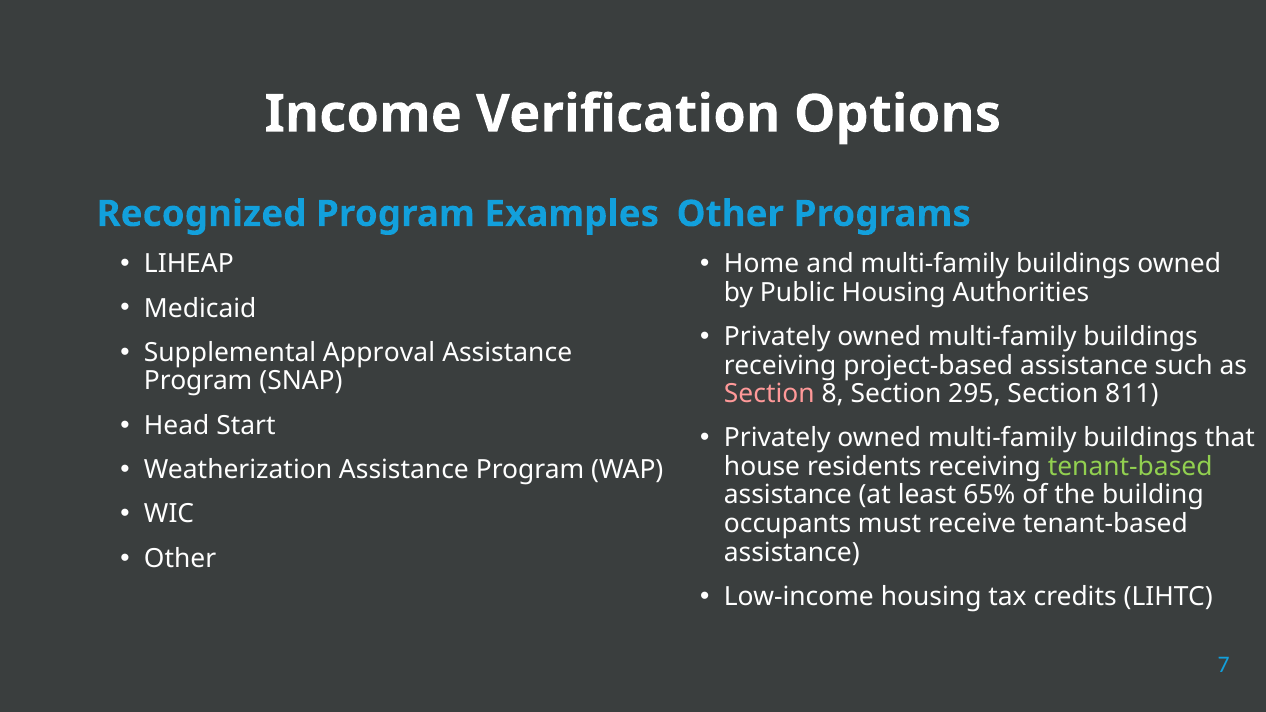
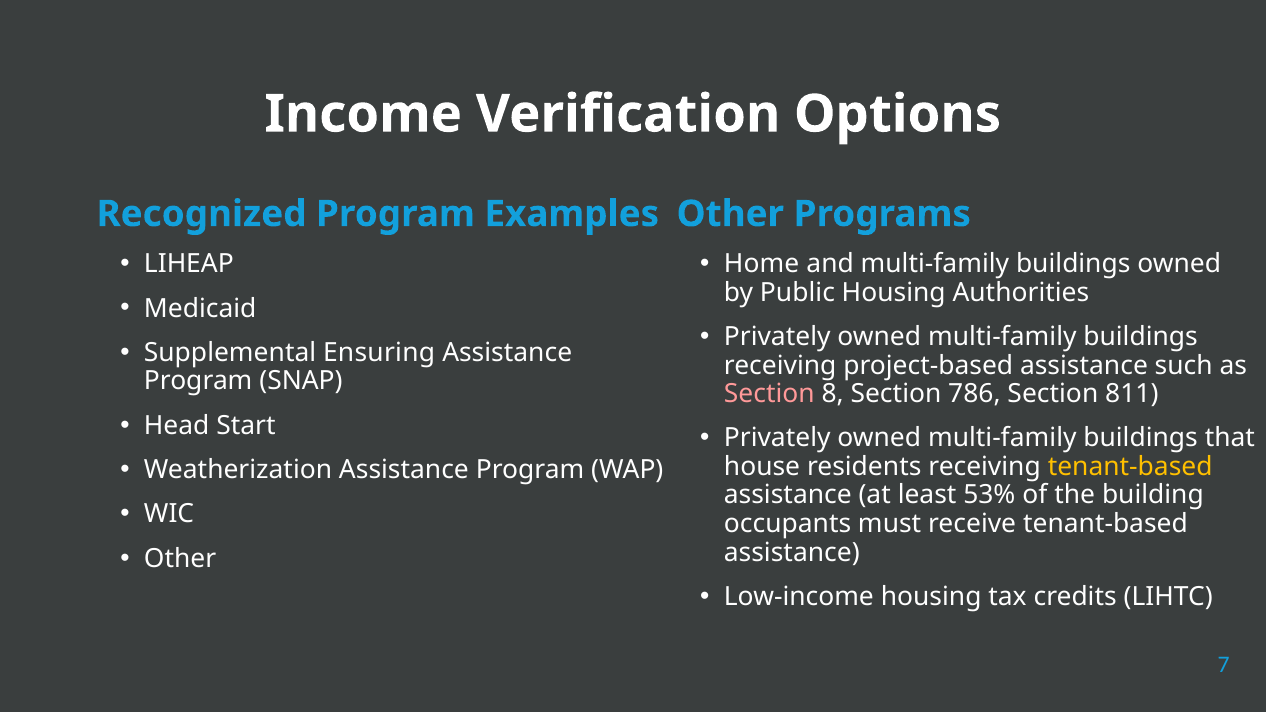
Approval: Approval -> Ensuring (379, 353)
295: 295 -> 786 (974, 394)
tenant-based colour: light green -> yellow (1130, 467)
65%: 65% -> 53% (989, 495)
